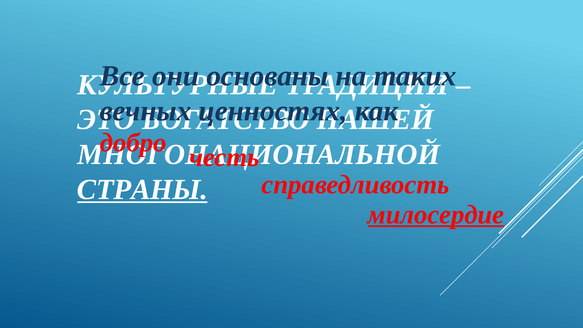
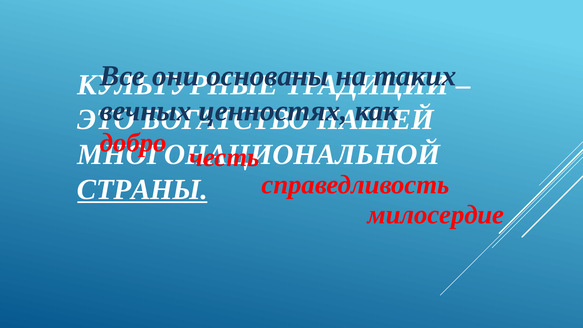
милосердие underline: present -> none (436, 215)
